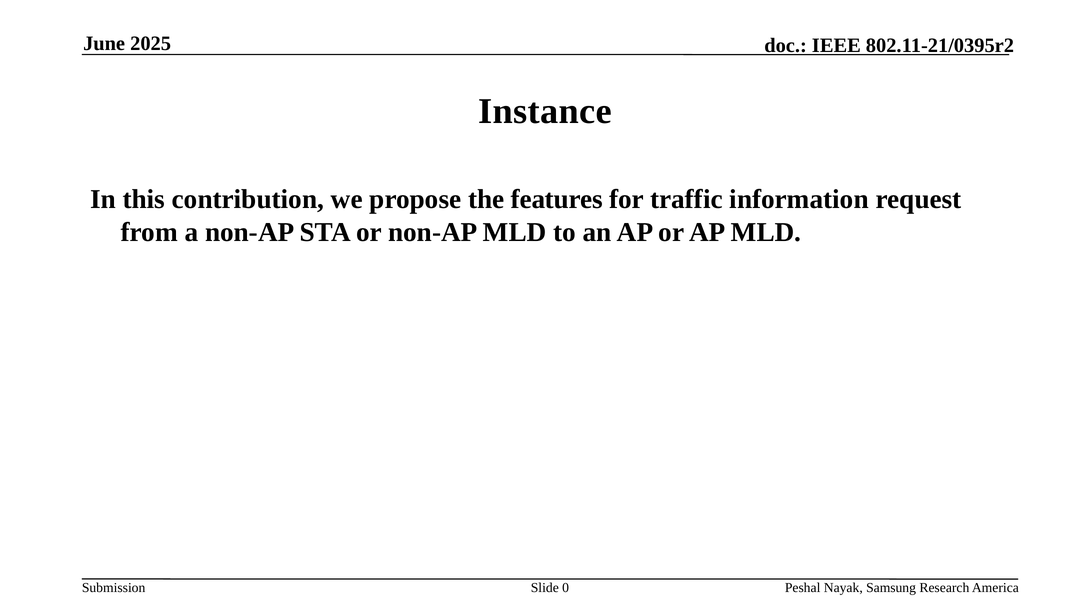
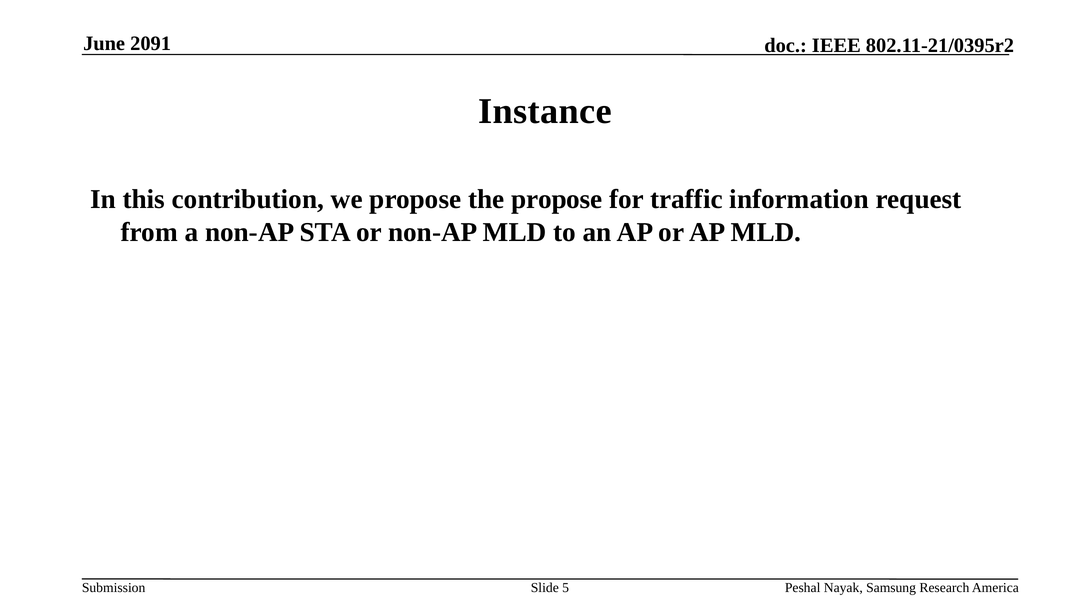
2025: 2025 -> 2091 (151, 43)
the features: features -> propose (557, 200)
0: 0 -> 5 (566, 589)
